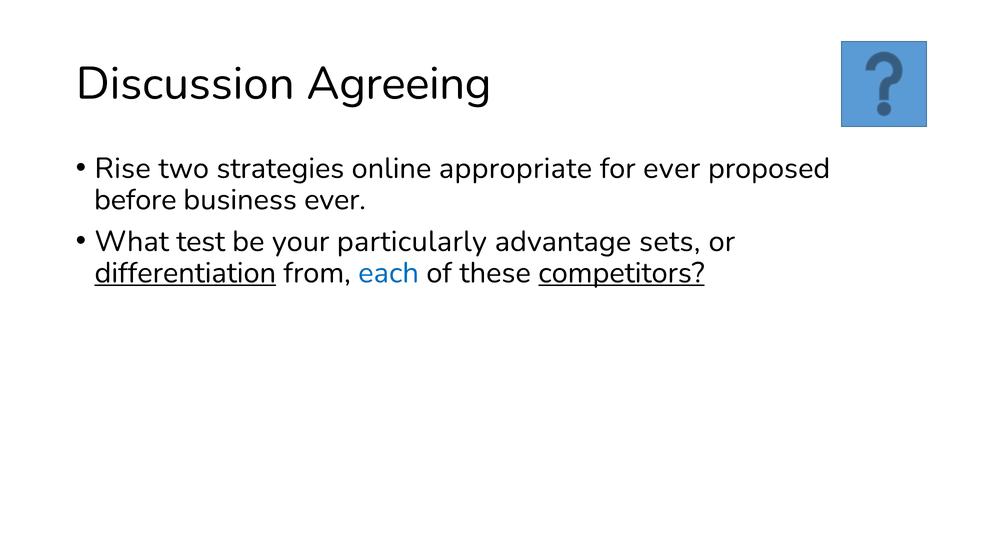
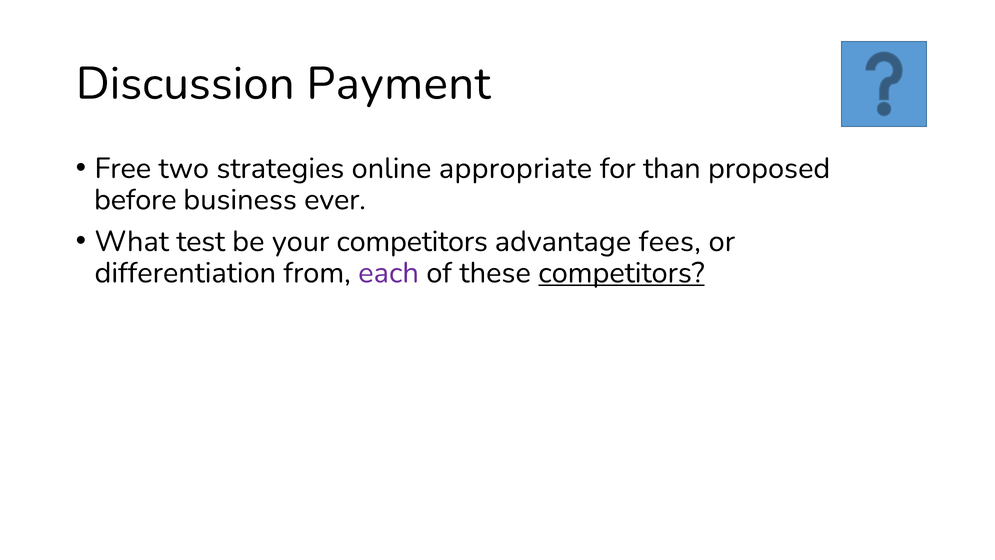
Agreeing: Agreeing -> Payment (398, 84)
Rise: Rise -> Free (123, 168)
for ever: ever -> than (672, 168)
your particularly: particularly -> competitors (412, 241)
sets: sets -> fees (670, 241)
differentiation underline: present -> none (185, 273)
each colour: blue -> purple (389, 273)
